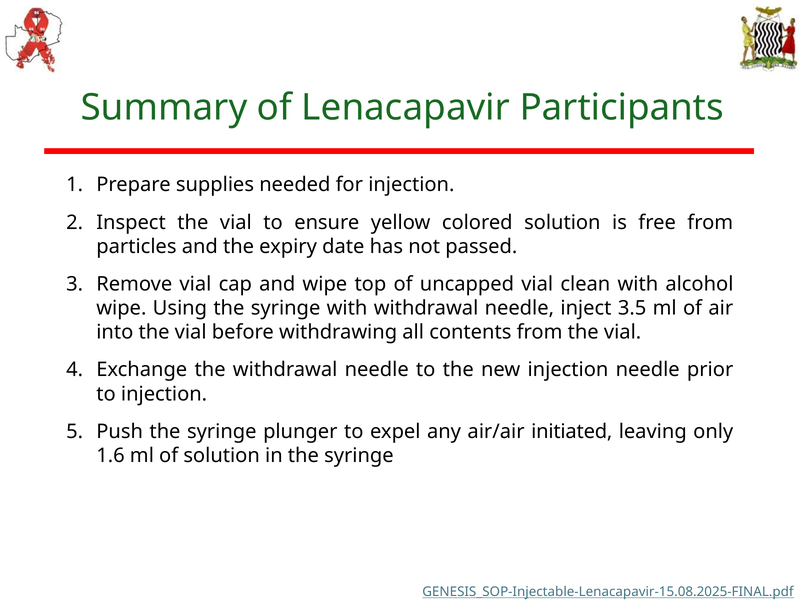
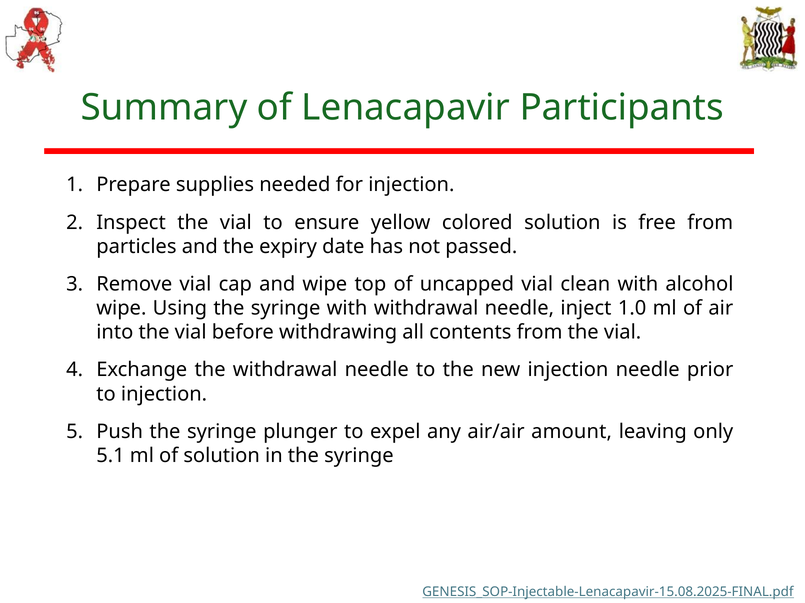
3.5: 3.5 -> 1.0 (632, 309)
initiated: initiated -> amount (572, 432)
1.6: 1.6 -> 5.1 (111, 456)
